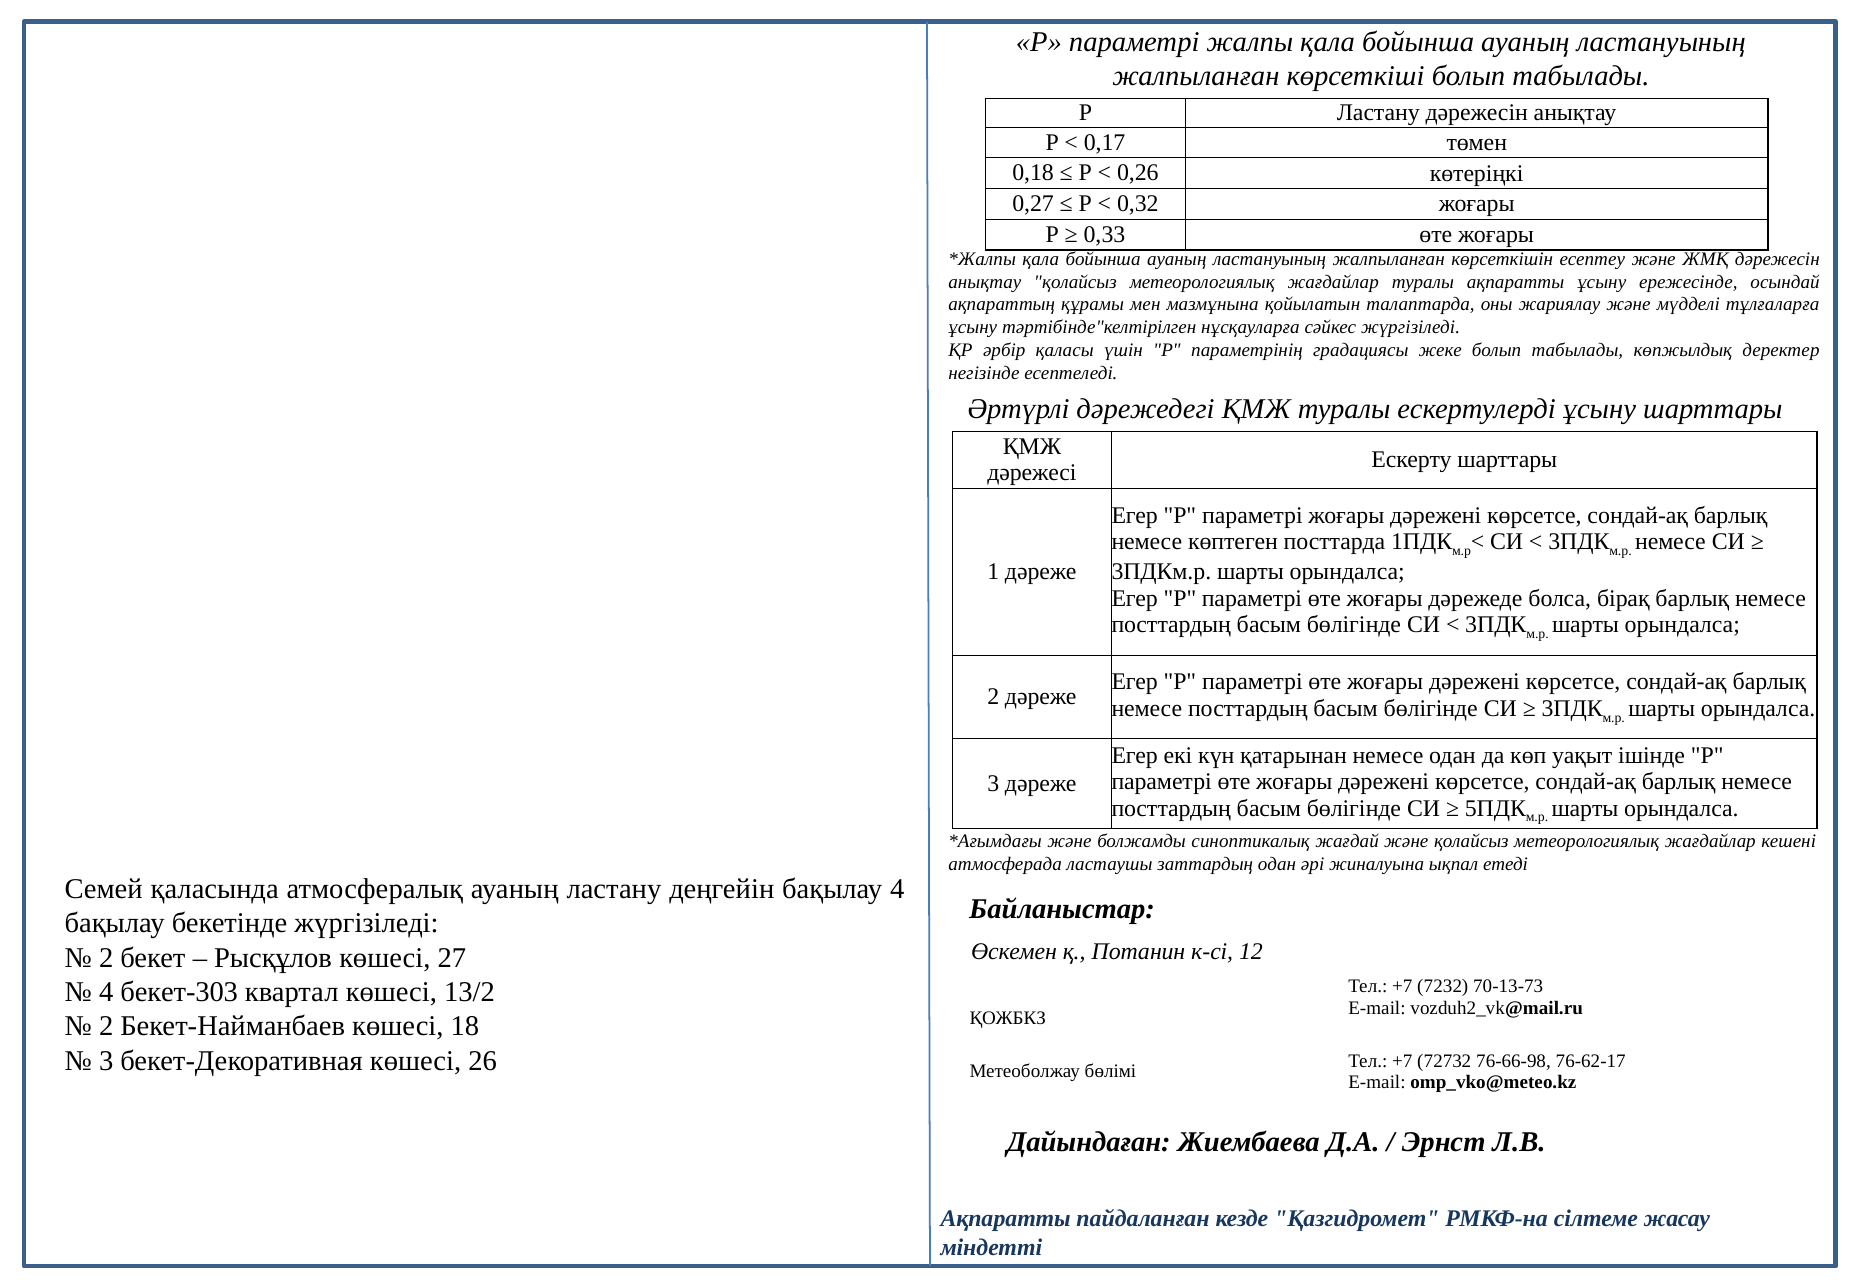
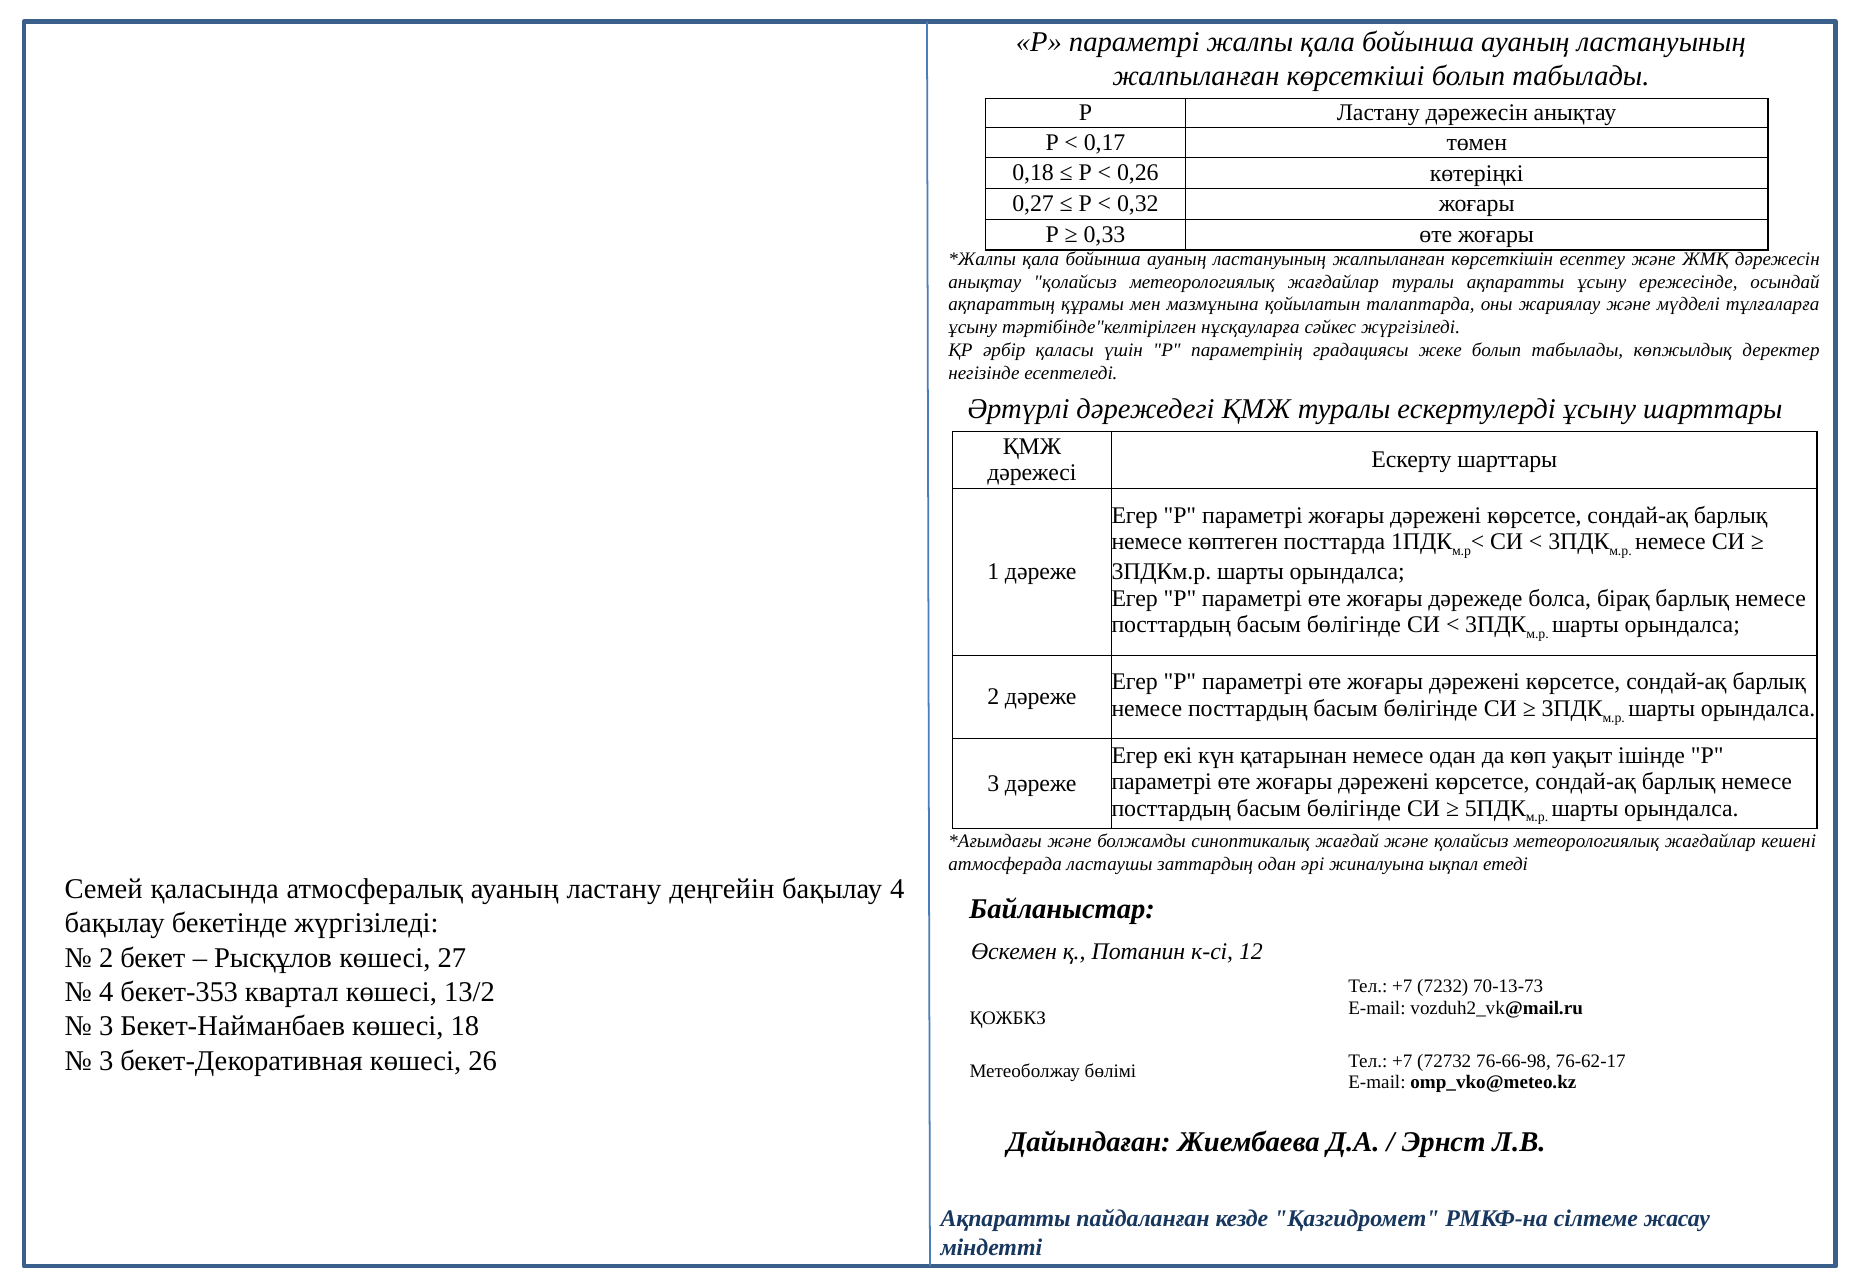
бекет-303: бекет-303 -> бекет-353 (179, 992)
2: 2 -> 3 (106, 1026)
